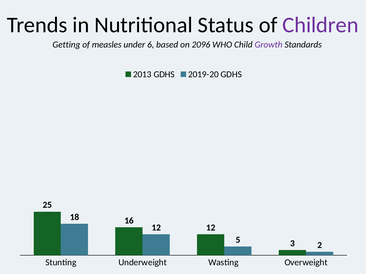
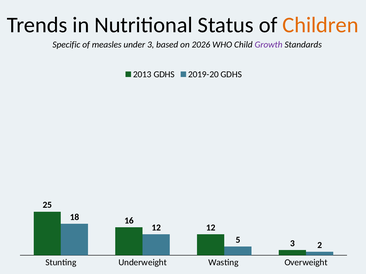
Children colour: purple -> orange (320, 25)
Getting: Getting -> Specific (66, 45)
under 6: 6 -> 3 (151, 45)
2096: 2096 -> 2026 (201, 45)
